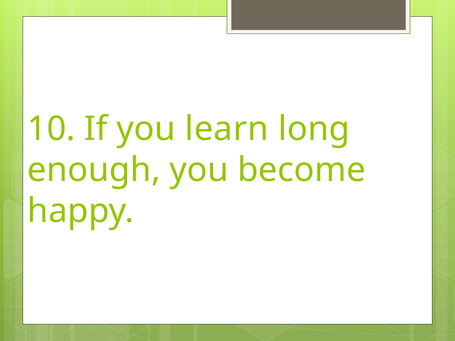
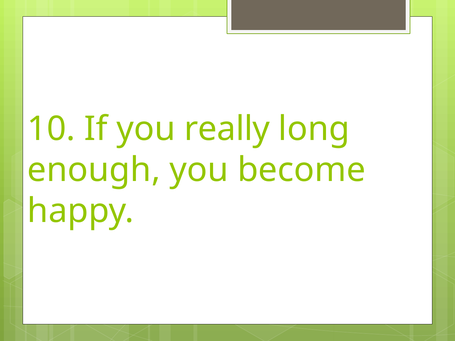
learn: learn -> really (227, 129)
